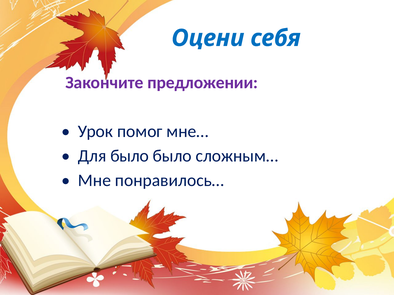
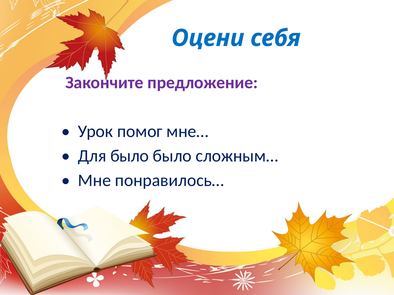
предложении: предложении -> предложение (203, 83)
